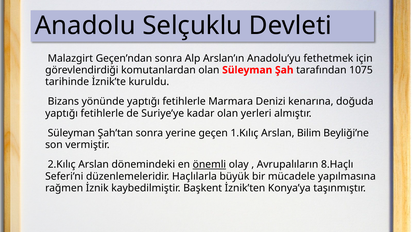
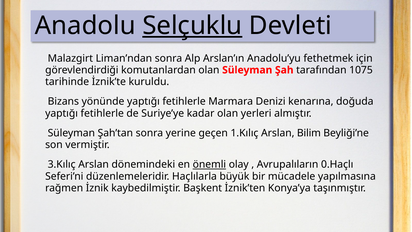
Selçuklu underline: none -> present (192, 26)
Geçen’ndan: Geçen’ndan -> Liman’ndan (124, 58)
2.Kılıç: 2.Kılıç -> 3.Kılıç (62, 164)
8.Haçlı: 8.Haçlı -> 0.Haçlı (337, 164)
